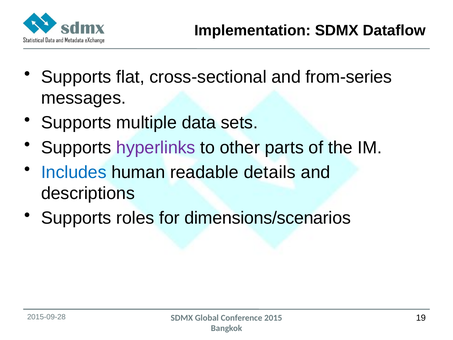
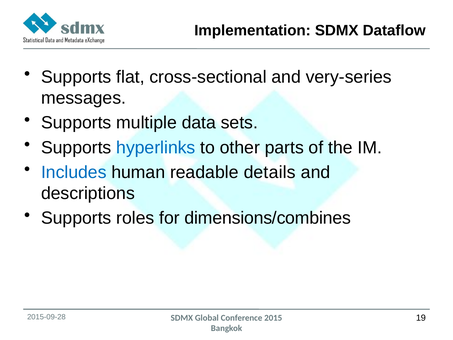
from-series: from-series -> very-series (349, 77)
hyperlinks colour: purple -> blue (156, 147)
dimensions/scenarios: dimensions/scenarios -> dimensions/combines (268, 218)
